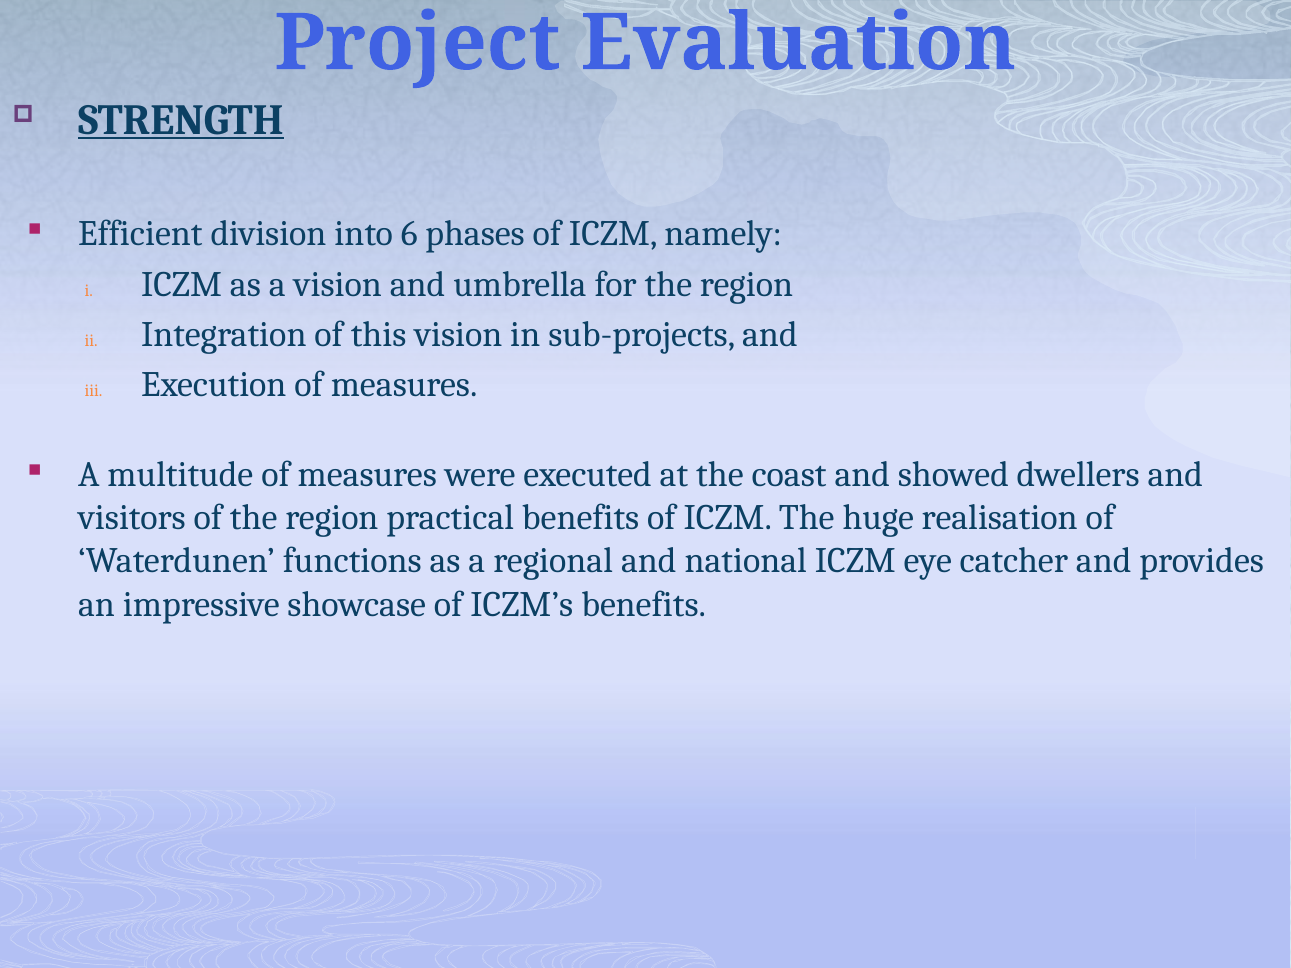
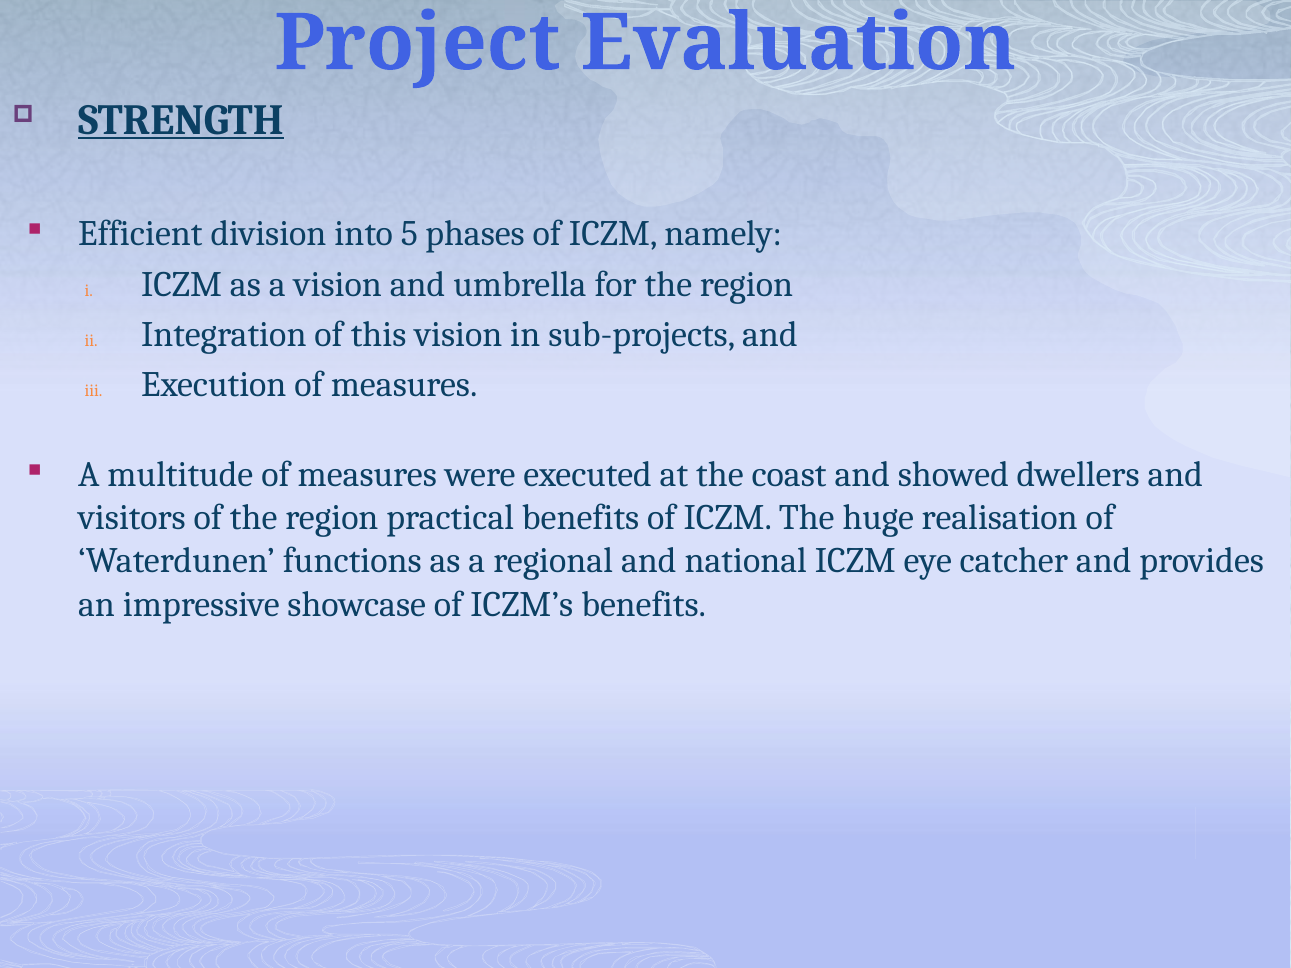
6: 6 -> 5 (409, 234)
